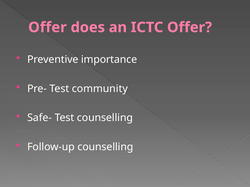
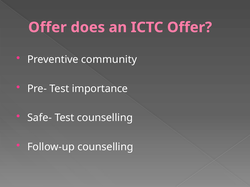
importance: importance -> community (109, 60)
community: community -> importance (100, 89)
